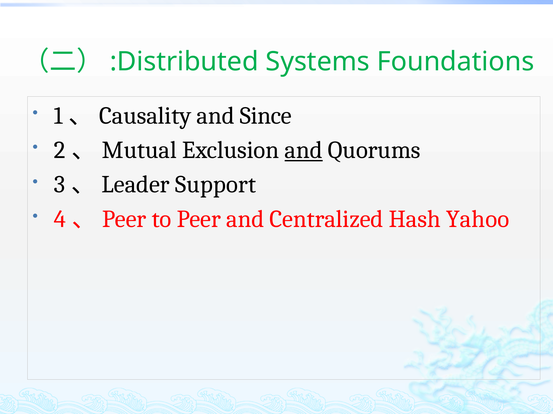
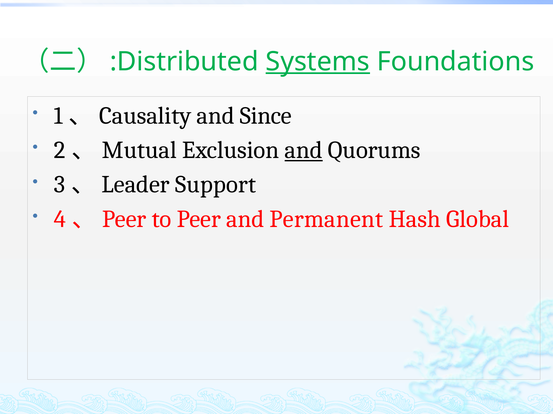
Systems underline: none -> present (318, 62)
Centralized: Centralized -> Permanent (326, 219)
Yahoo: Yahoo -> Global (478, 219)
